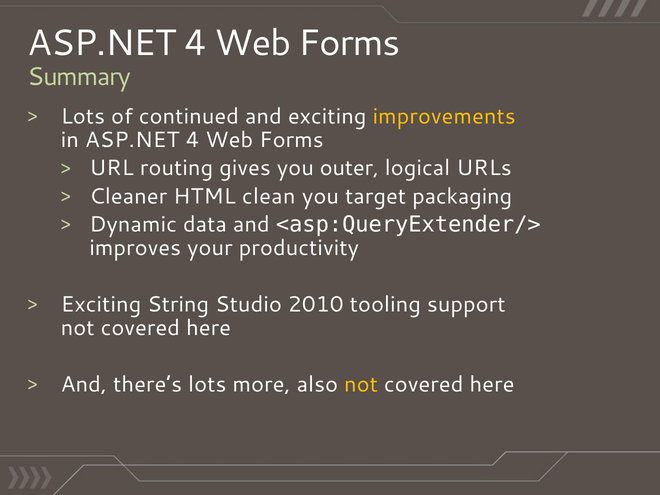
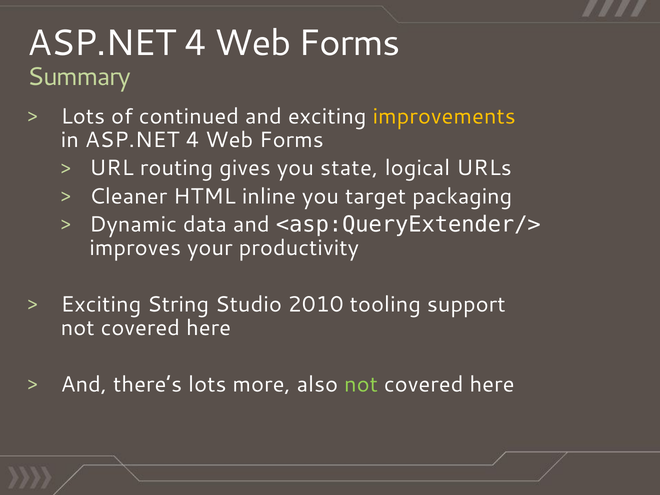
outer: outer -> state (349, 168)
clean: clean -> inline (269, 196)
not colour: yellow -> light green (361, 385)
